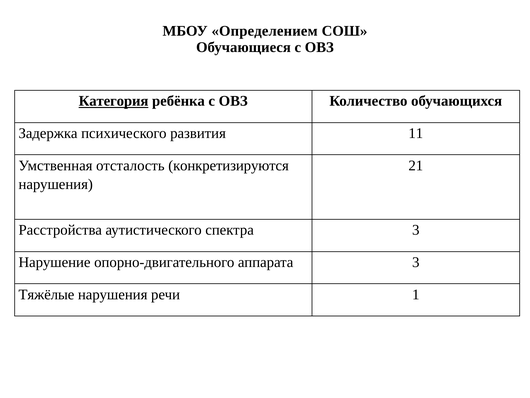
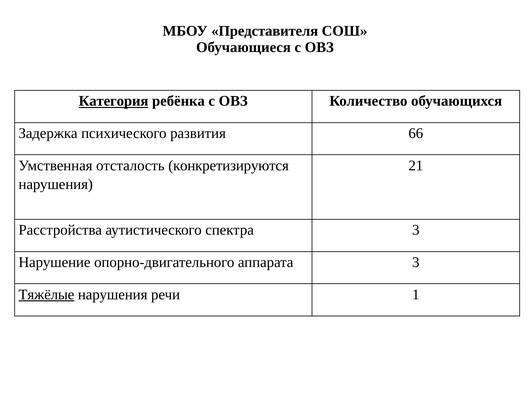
Определением: Определением -> Представителя (265, 31)
11: 11 -> 66 (416, 133)
Тяжёлые underline: none -> present (46, 294)
